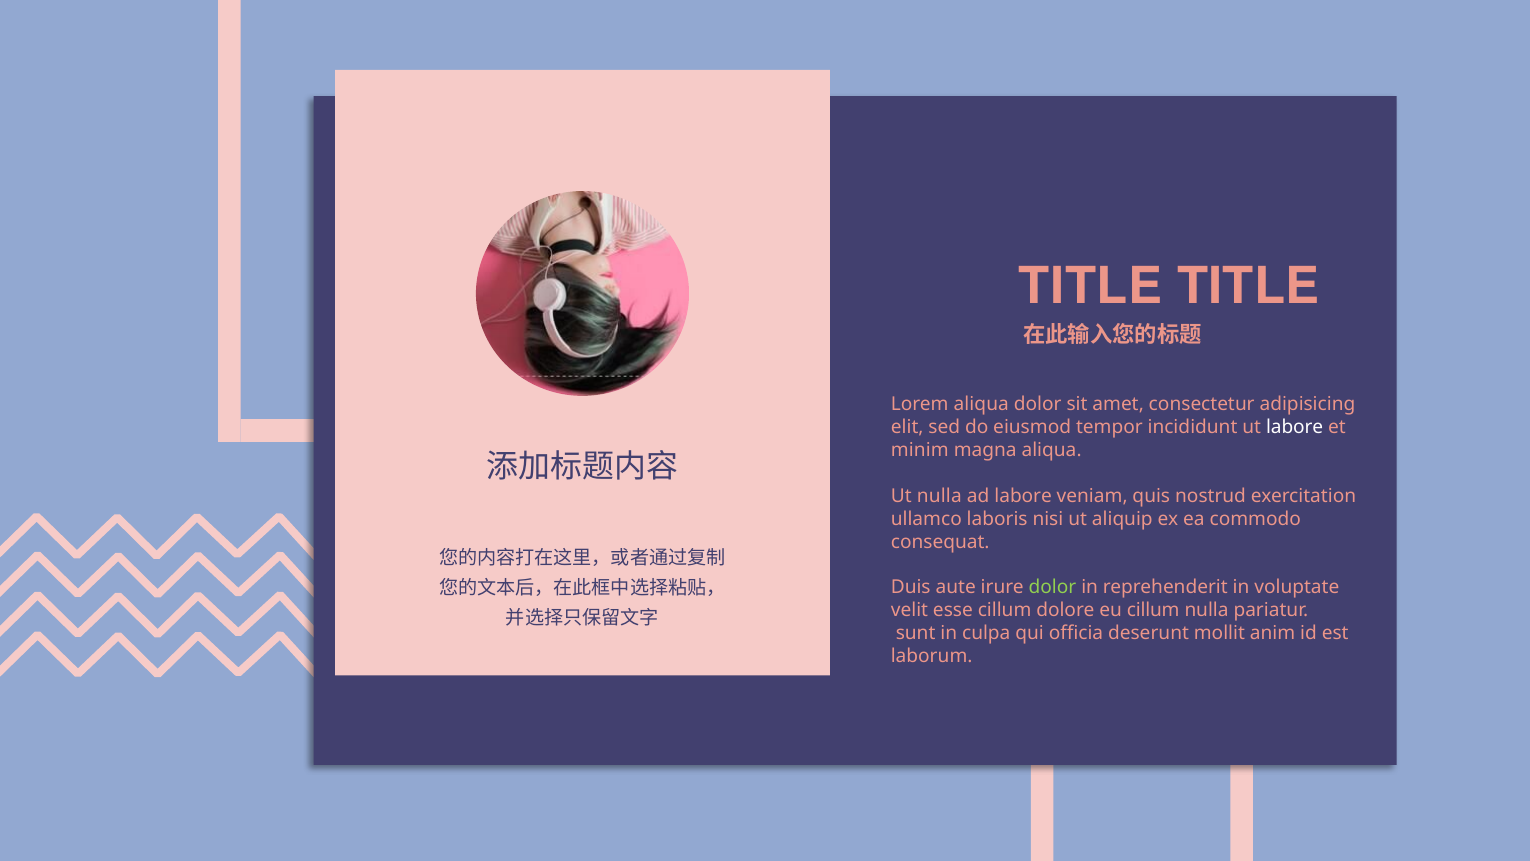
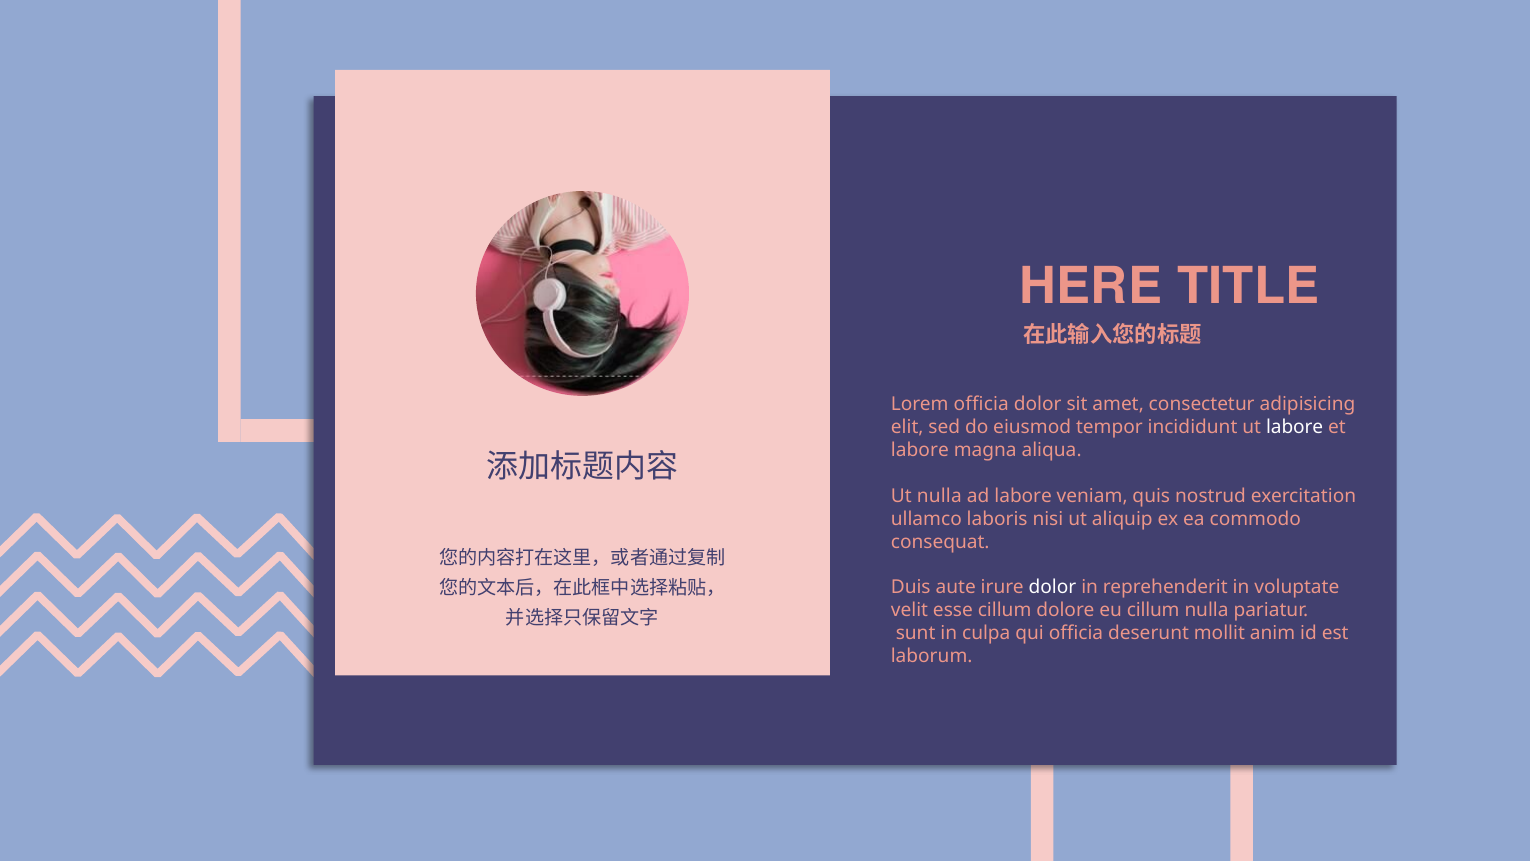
TITLE: TITLE -> HERE (1091, 287)
Lorem aliqua: aliqua -> officia (981, 404)
minim: minim -> labore (920, 450)
dolor colour: light green -> white (1052, 587)
